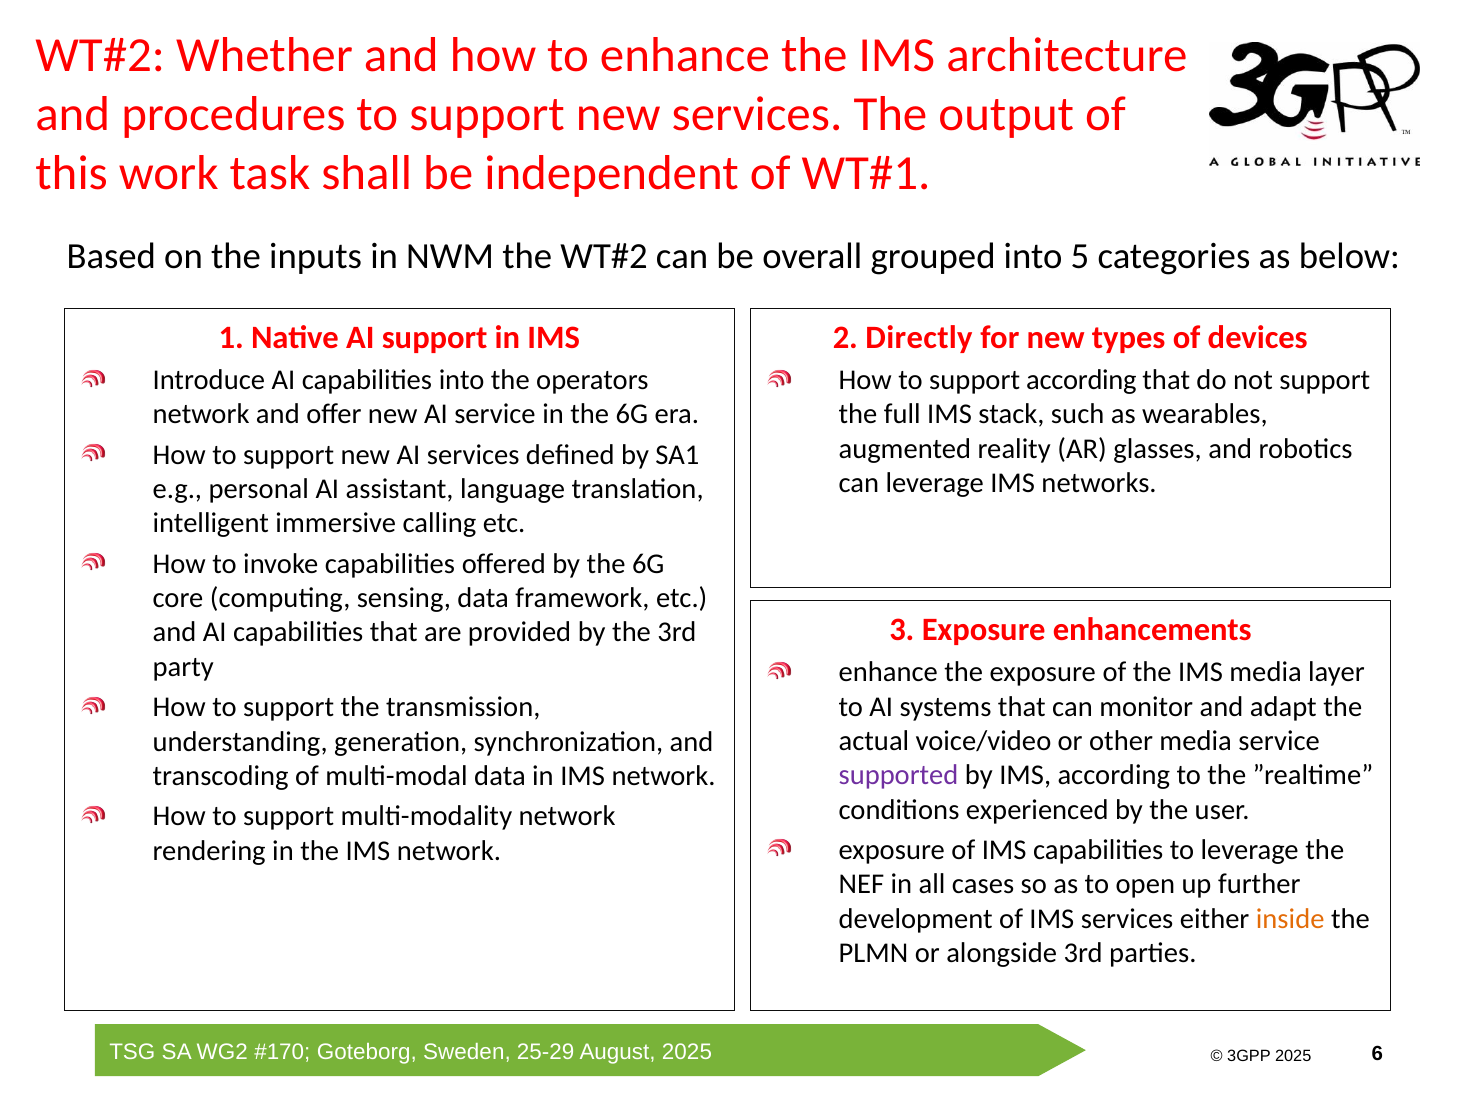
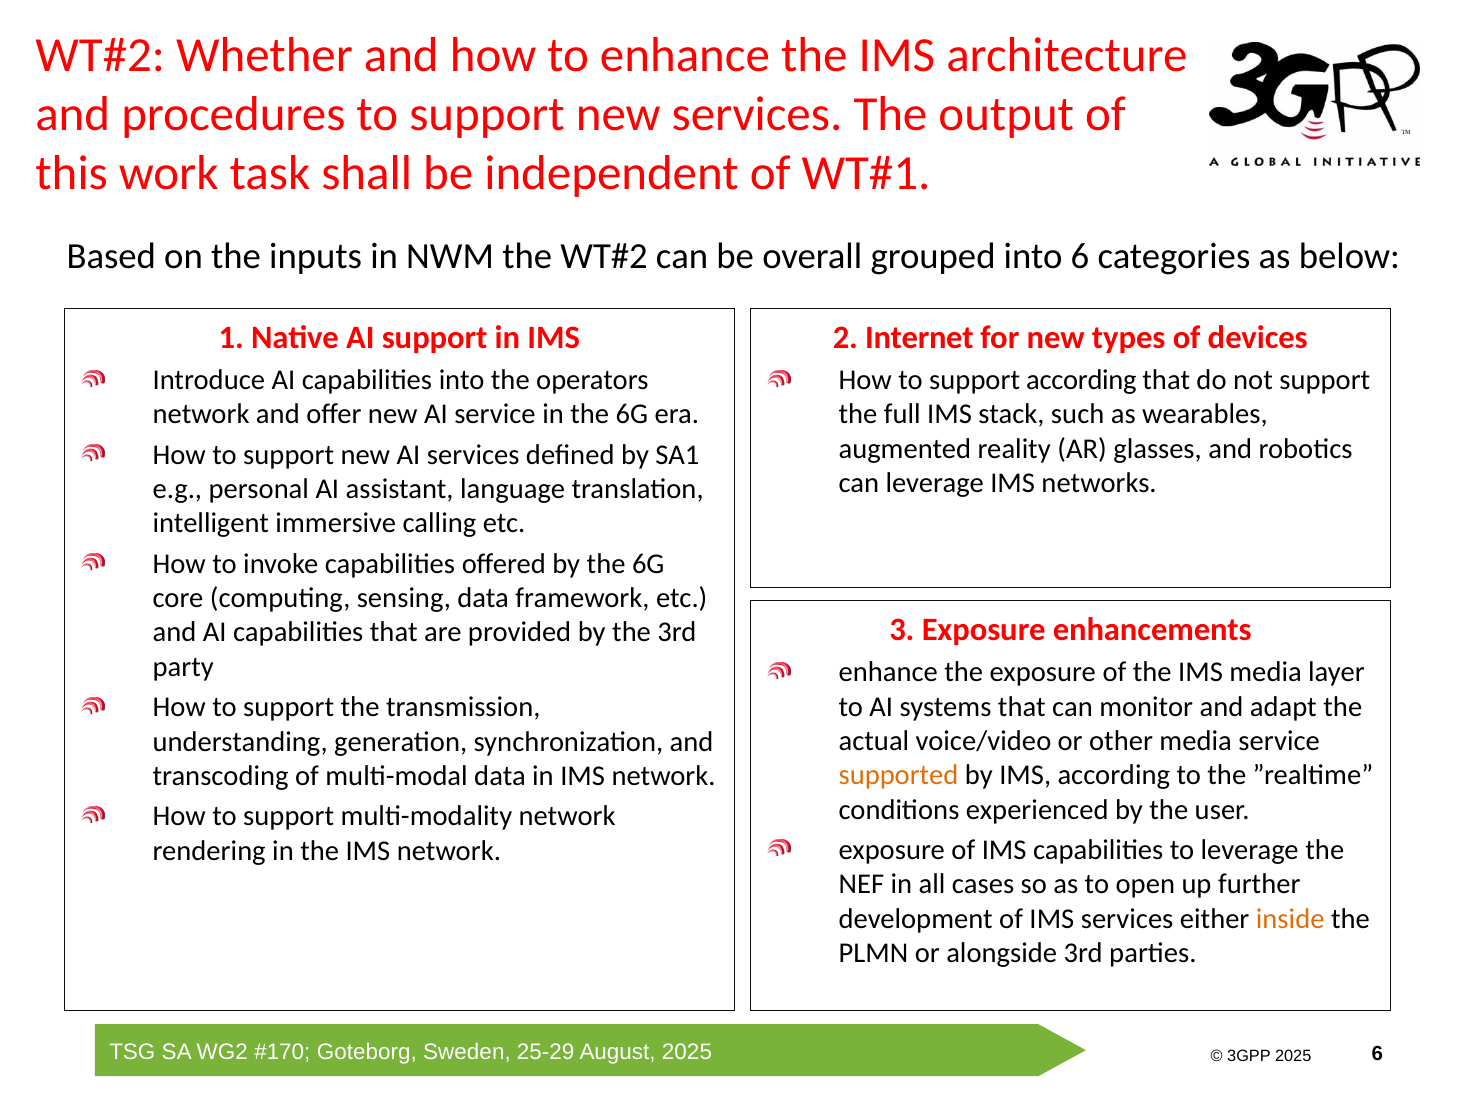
into 5: 5 -> 6 (1080, 257)
Directly: Directly -> Internet (919, 338)
supported colour: purple -> orange (899, 775)
